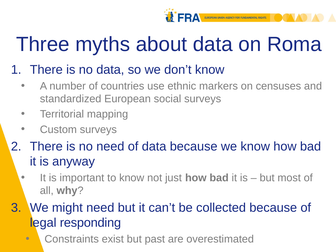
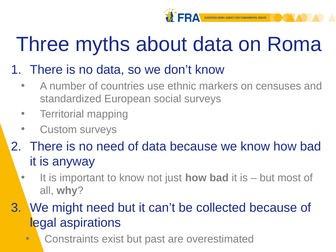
responding: responding -> aspirations (90, 223)
